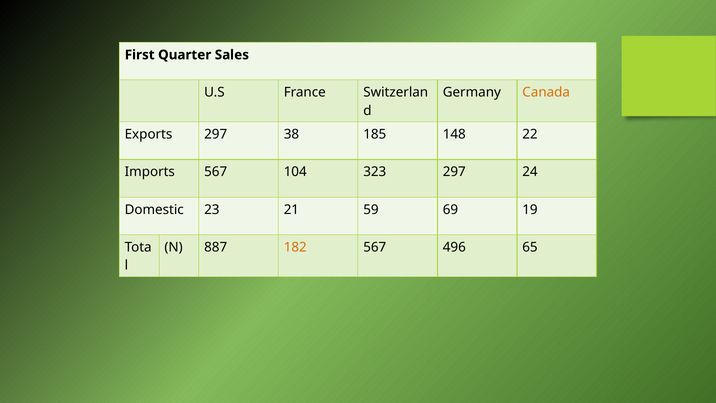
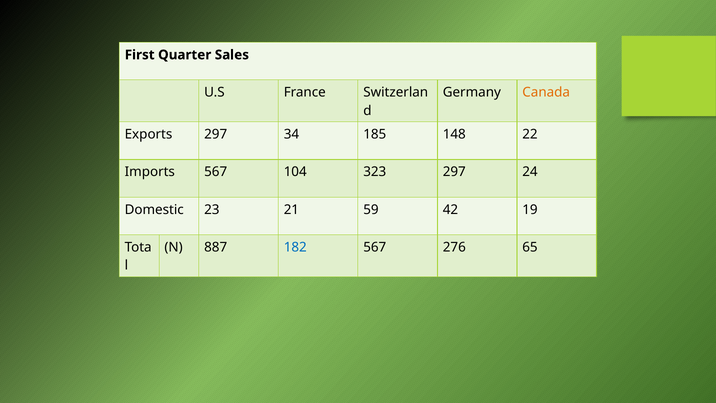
38: 38 -> 34 (291, 134)
69: 69 -> 42 (450, 210)
182 colour: orange -> blue (295, 247)
496: 496 -> 276 (454, 247)
